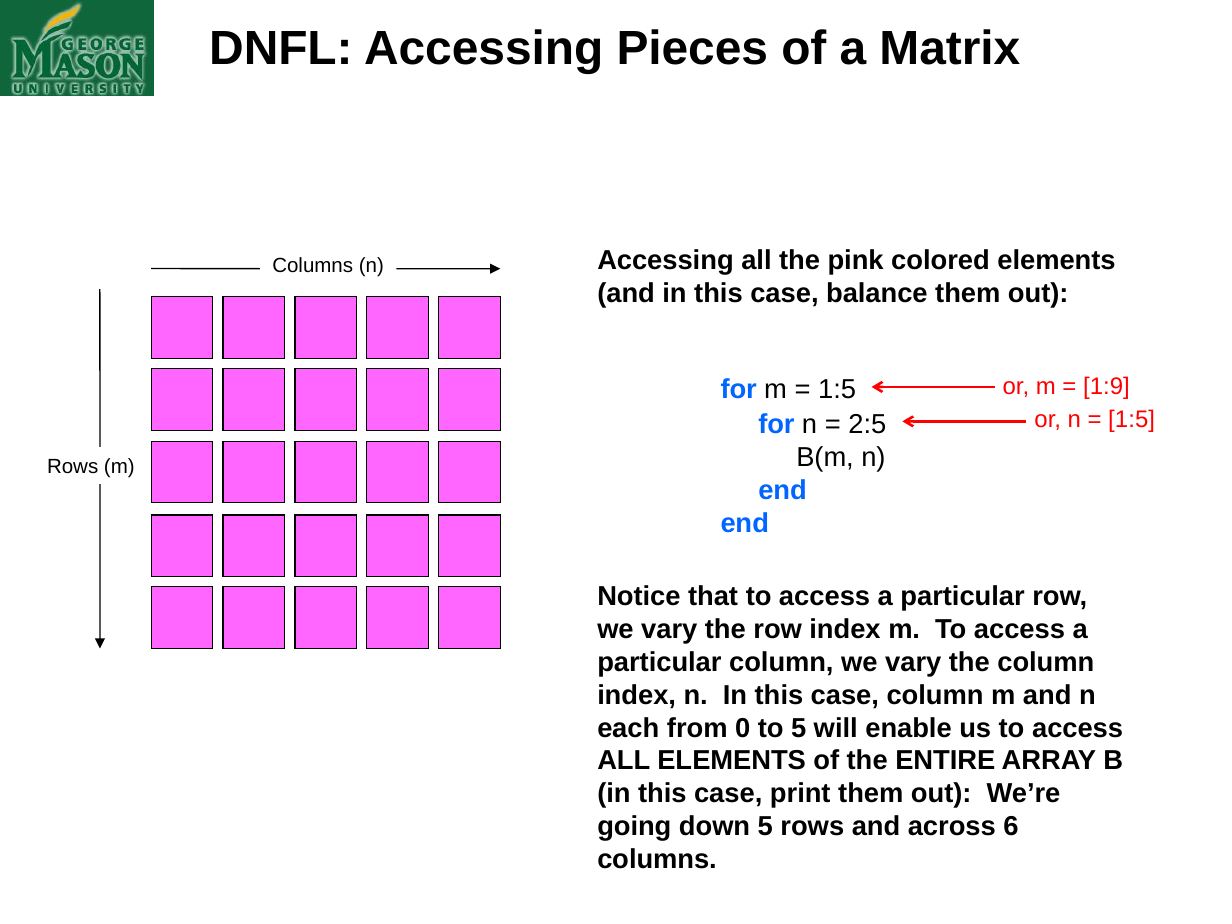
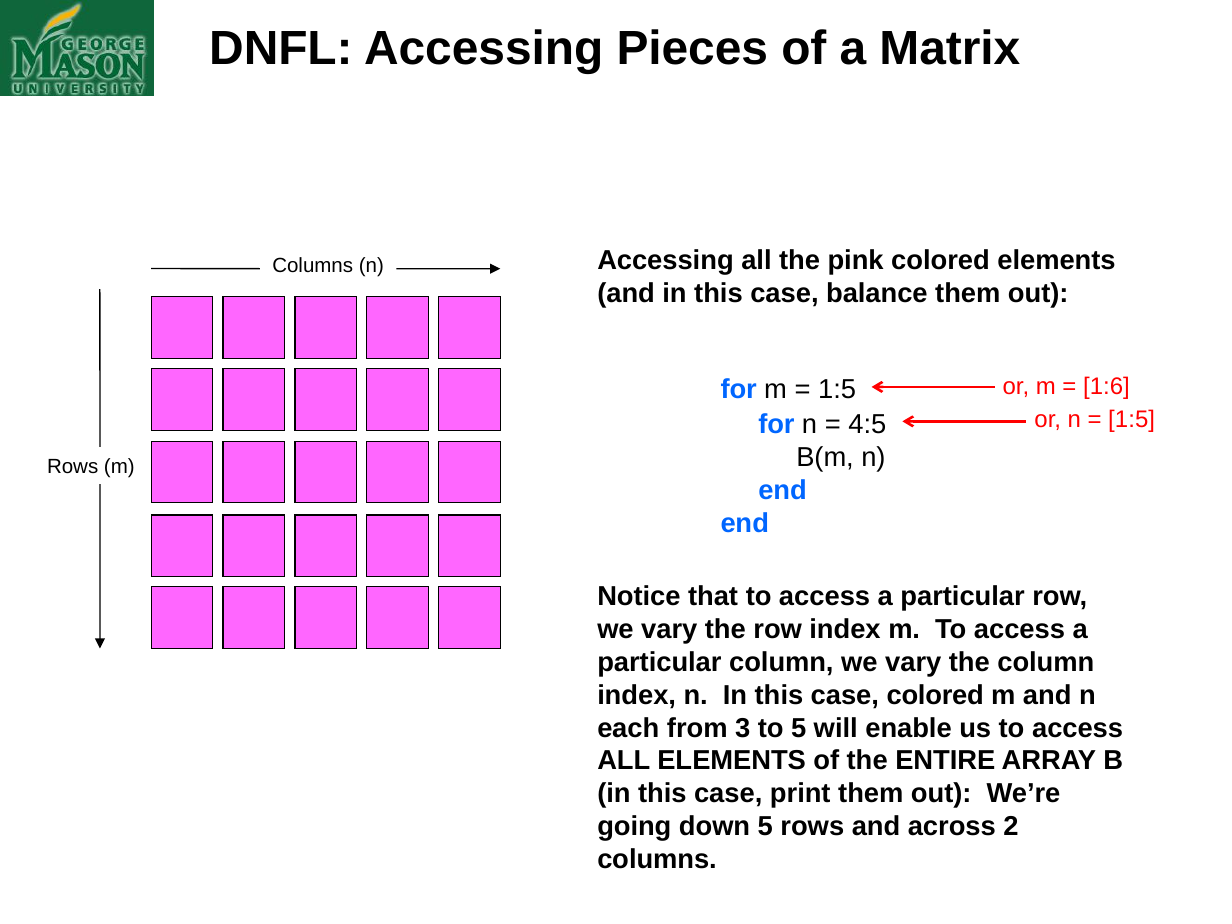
1:9: 1:9 -> 1:6 (1106, 386)
2:5: 2:5 -> 4:5 (867, 425)
case column: column -> colored (935, 695)
0: 0 -> 3 (743, 728)
6: 6 -> 2 (1011, 827)
